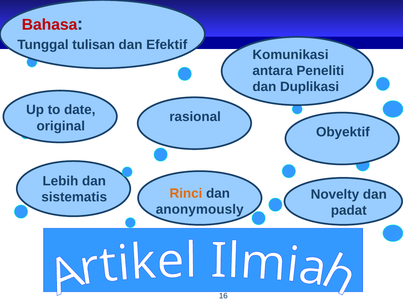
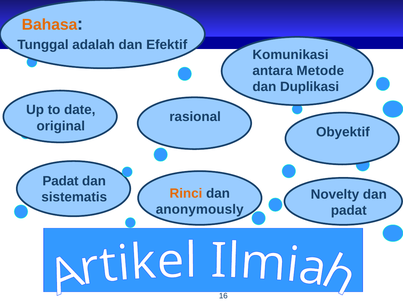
Bahasa colour: red -> orange (50, 25)
tulisan: tulisan -> adalah (94, 45)
Peneliti: Peneliti -> Metode (320, 71)
Lebih: Lebih -> Padat (60, 181)
